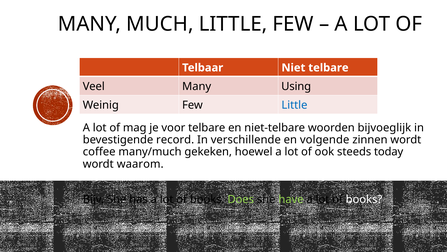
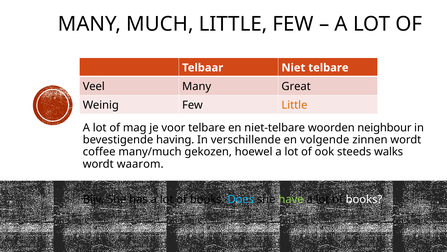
Using: Using -> Great (296, 86)
Little colour: blue -> orange (294, 105)
bijvoeglijk: bijvoeglijk -> neighbour (384, 127)
record: record -> having (175, 139)
gekeken: gekeken -> gekozen (208, 152)
today: today -> walks (389, 152)
Does colour: light green -> light blue (241, 199)
